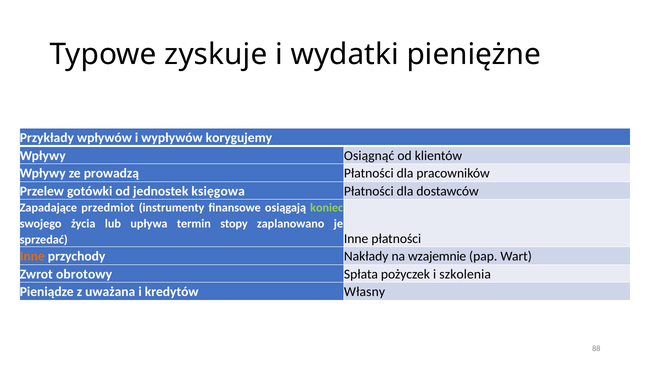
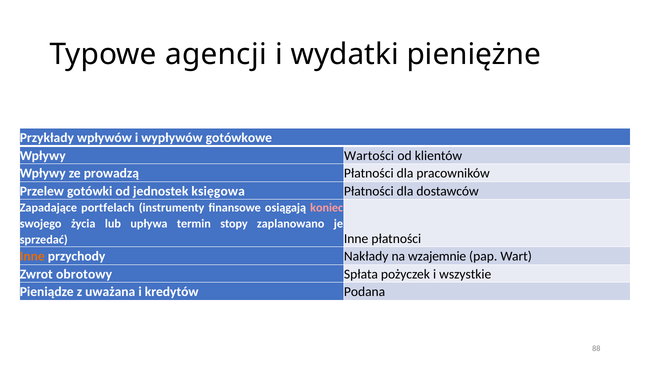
zyskuje: zyskuje -> agencji (216, 55)
korygujemy: korygujemy -> gotówkowe (239, 138)
Osiągnąć: Osiągnąć -> Wartości (369, 156)
przedmiot: przedmiot -> portfelach (108, 208)
koniec colour: light green -> pink (327, 208)
szkolenia: szkolenia -> wszystkie (465, 275)
Własny: Własny -> Podana (365, 292)
